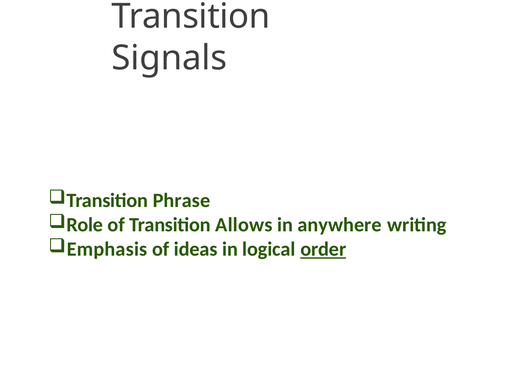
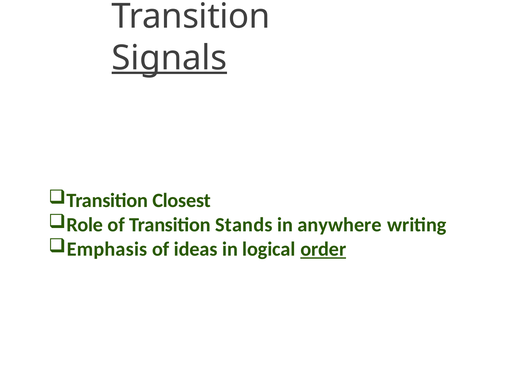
Signals underline: none -> present (169, 58)
Phrase: Phrase -> Closest (182, 201)
Allows: Allows -> Stands (244, 225)
